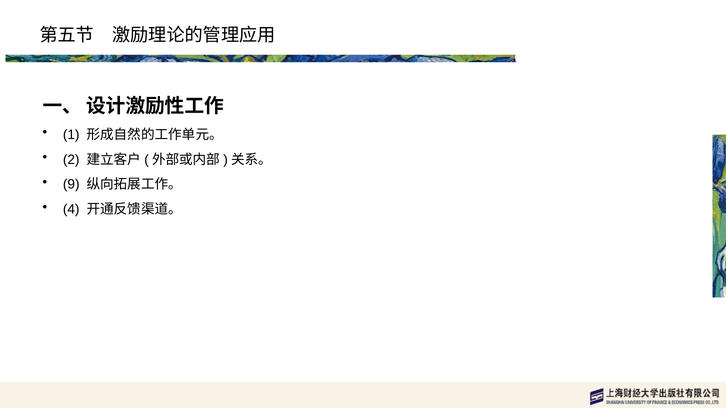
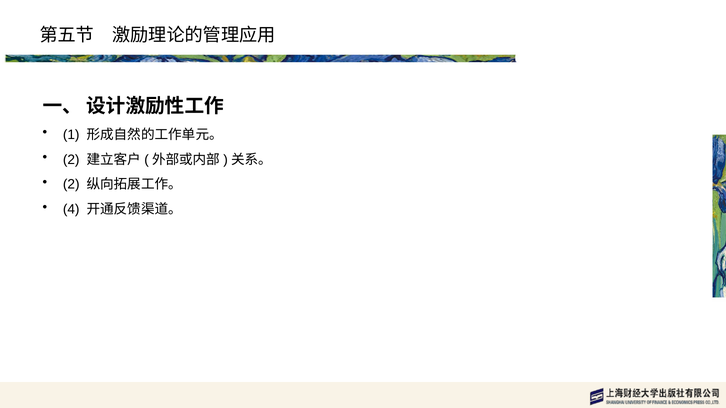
9: 9 -> 2 (71, 185)
